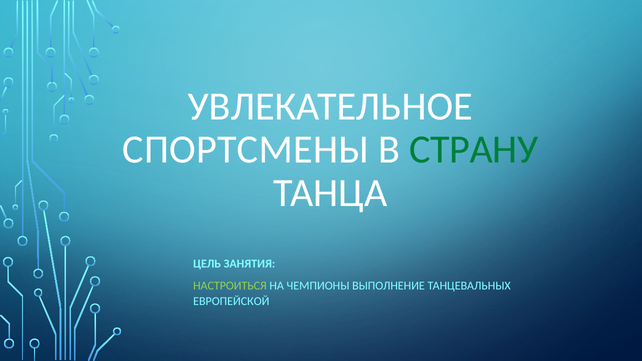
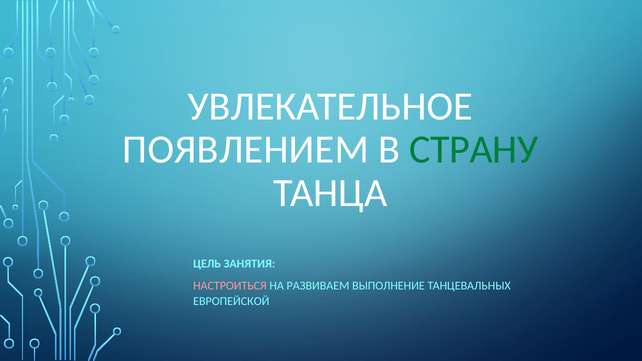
СПОРТСМЕНЫ: СПОРТСМЕНЫ -> ПОЯВЛЕНИЕМ (246, 150)
НАСТРОИТЬСЯ colour: light green -> pink (230, 286)
ЧЕМПИОНЫ: ЧЕМПИОНЫ -> РАЗВИВАЕМ (318, 286)
